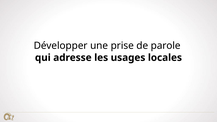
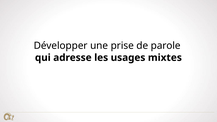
locales: locales -> mixtes (165, 58)
